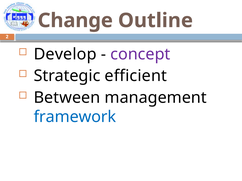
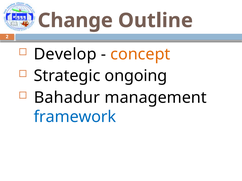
concept colour: purple -> orange (140, 54)
efficient: efficient -> ongoing (136, 76)
Between: Between -> Bahadur (67, 98)
